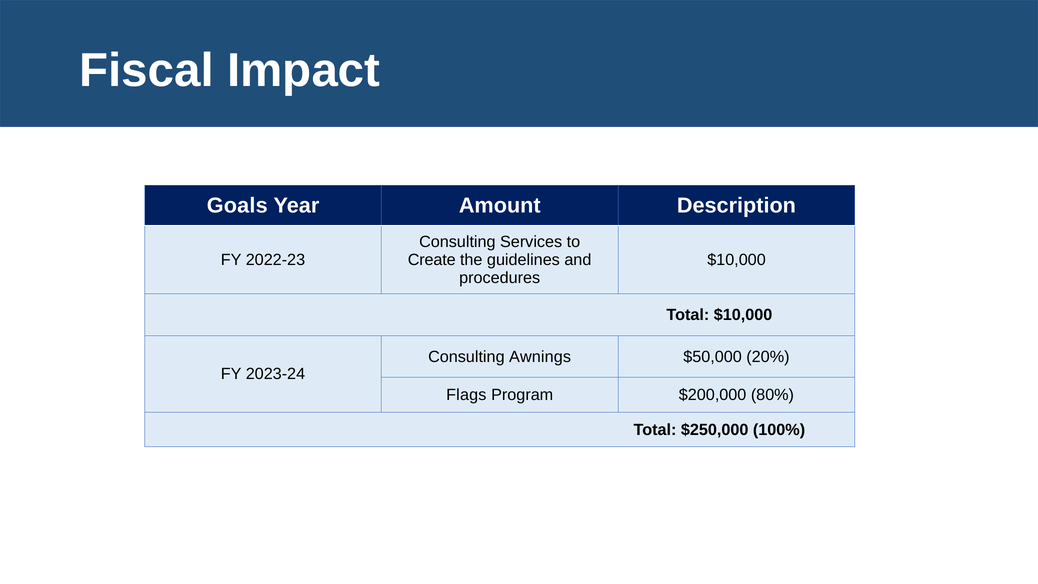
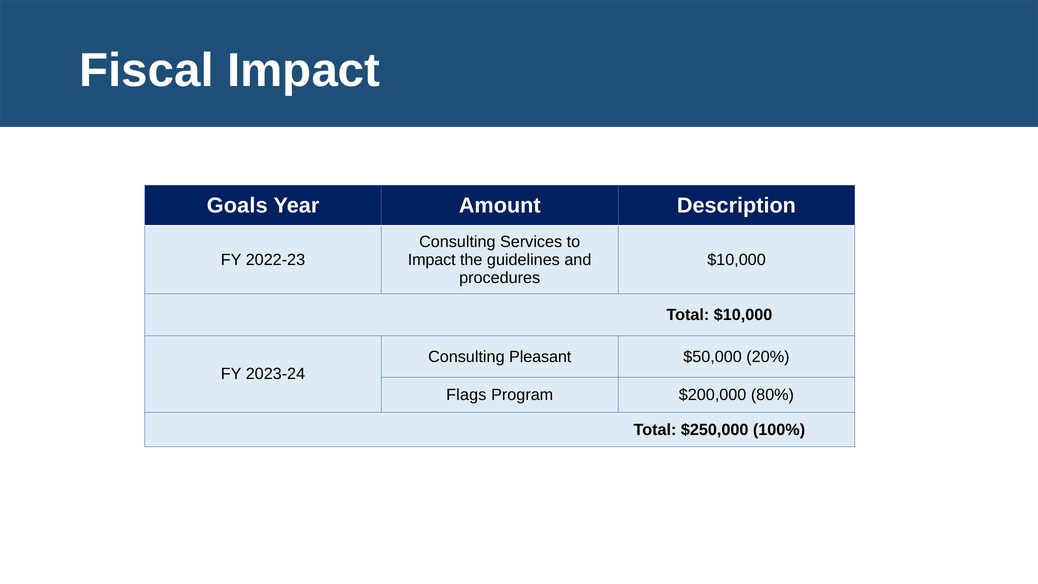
Create: Create -> Impact (432, 260)
Awnings: Awnings -> Pleasant (540, 357)
